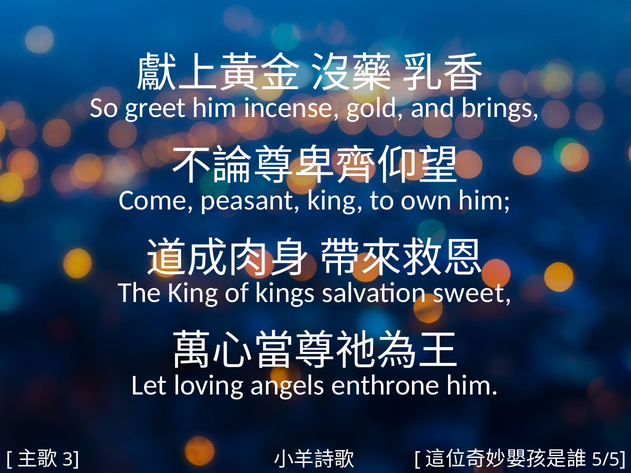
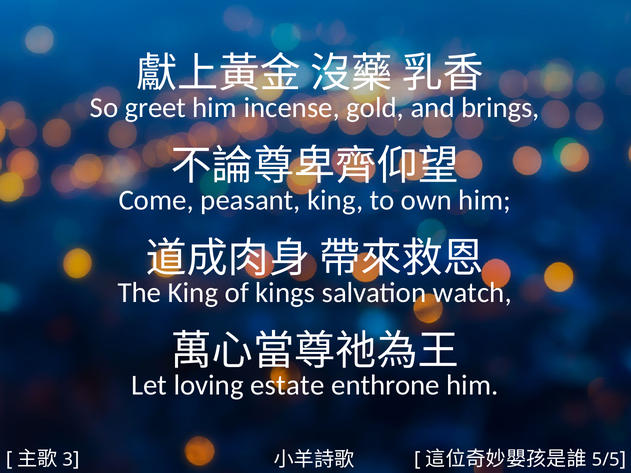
sweet: sweet -> watch (472, 293)
angels: angels -> estate (287, 386)
